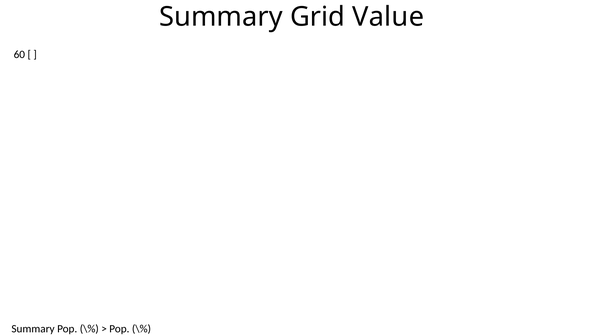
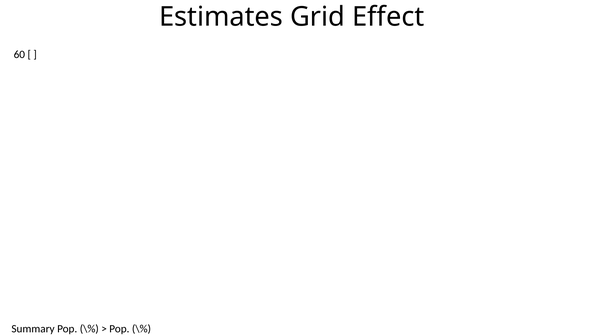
Summary: Summary -> Estimates (221, 17)
Value: Value -> Effect (388, 17)
